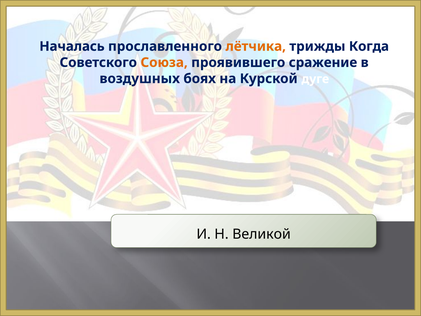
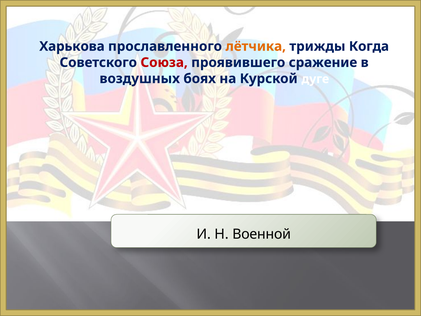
Началась: Началась -> Харькова (72, 46)
Союза colour: orange -> red (164, 62)
Великой: Великой -> Военной (262, 234)
